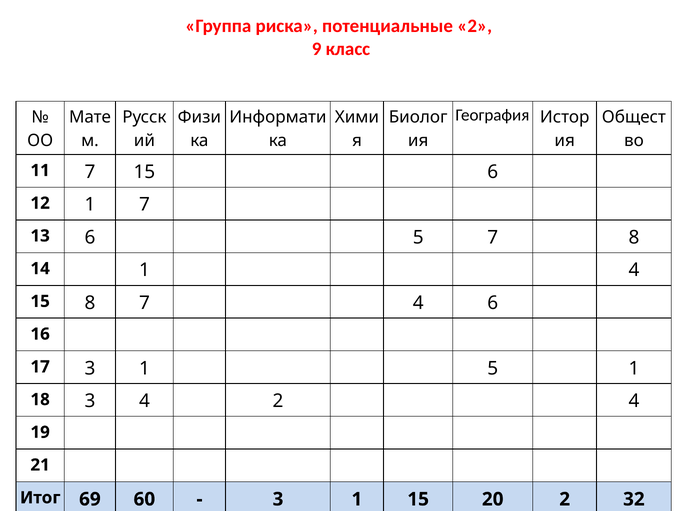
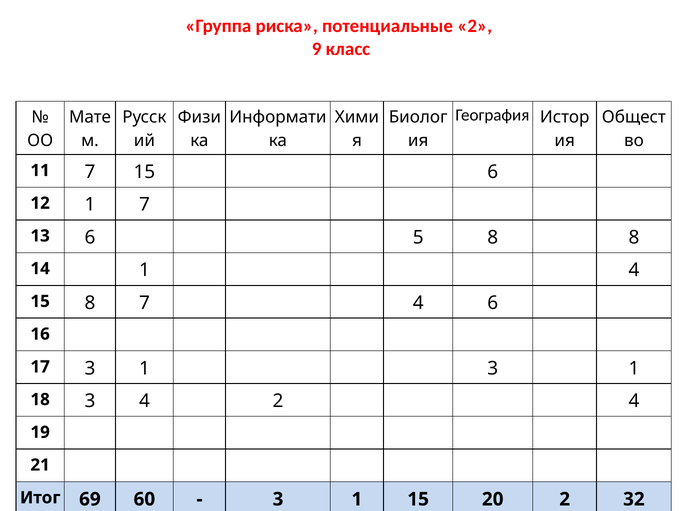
5 7: 7 -> 8 (493, 238)
1 5: 5 -> 3 (493, 369)
